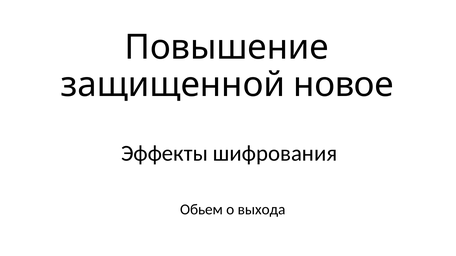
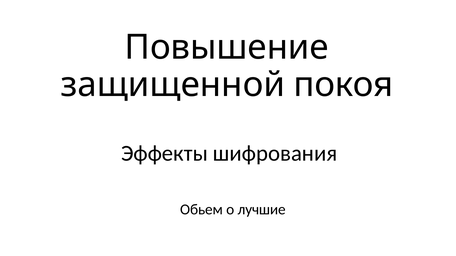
новое: новое -> покоя (343, 85)
выхода: выхода -> лучшие (262, 210)
